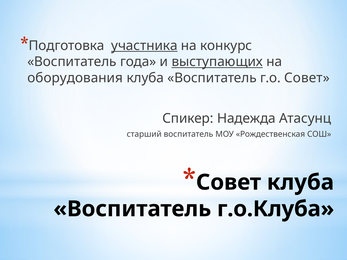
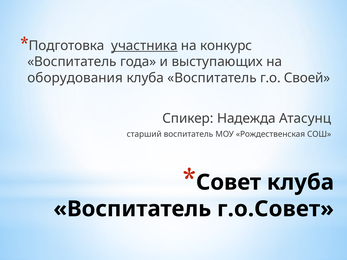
выступающих underline: present -> none (217, 62)
г.о Совет: Совет -> Своей (307, 78)
г.о.Клуба: г.о.Клуба -> г.о.Совет (275, 209)
